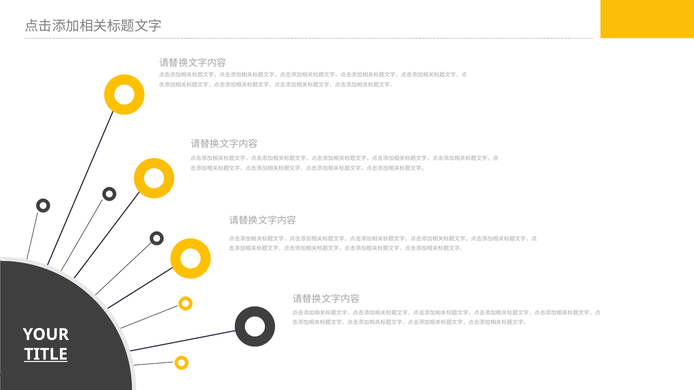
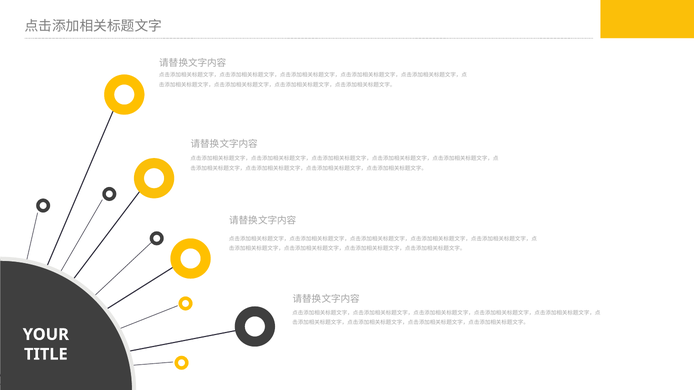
TITLE underline: present -> none (46, 355)
